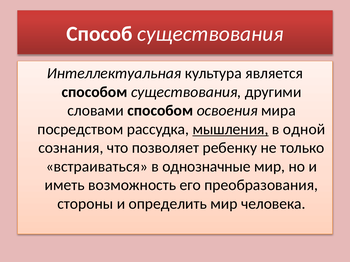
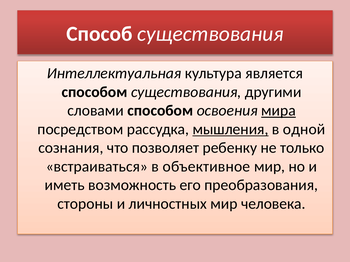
мира underline: none -> present (278, 111)
однозначные: однозначные -> объективное (206, 167)
определить: определить -> личностных (168, 204)
